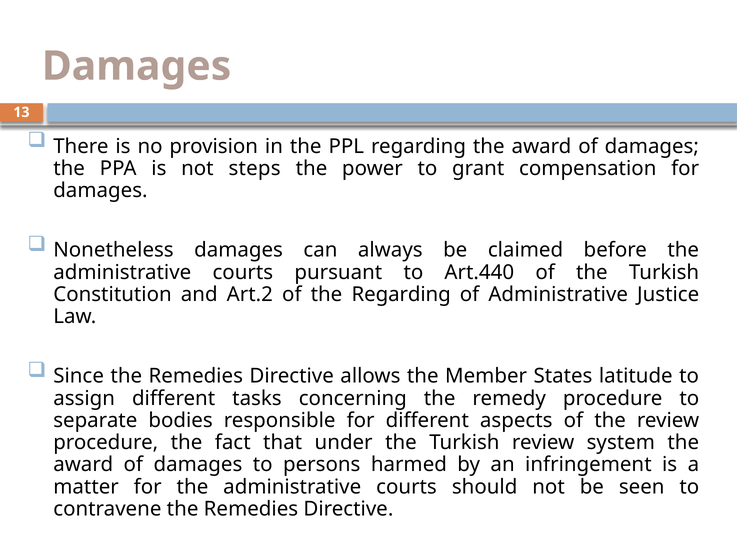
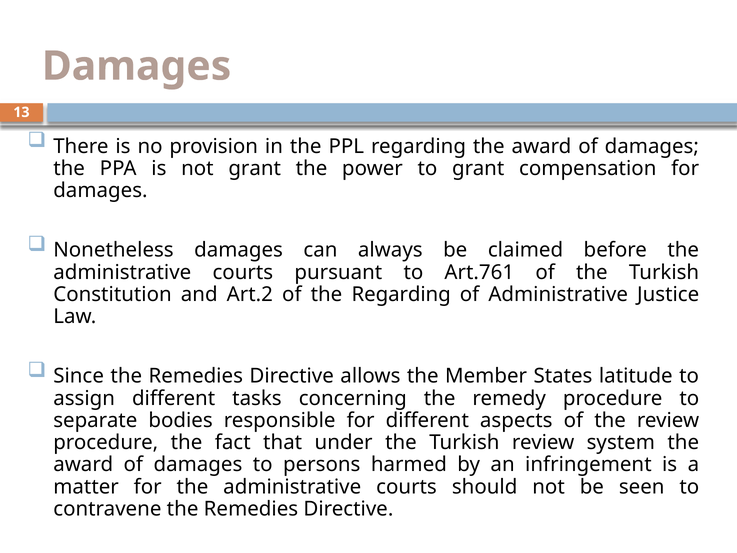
not steps: steps -> grant (255, 168)
Art.440: Art.440 -> Art.761 (479, 272)
